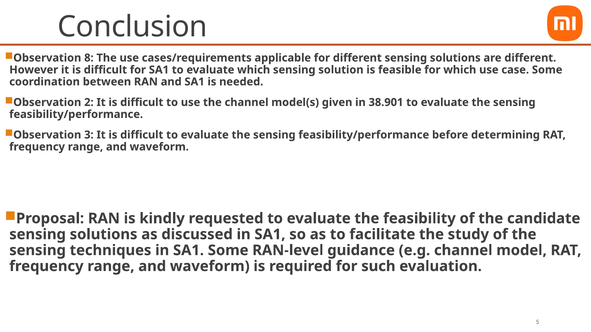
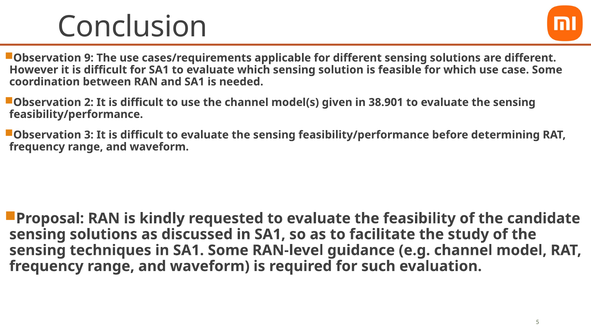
8: 8 -> 9 (89, 58)
